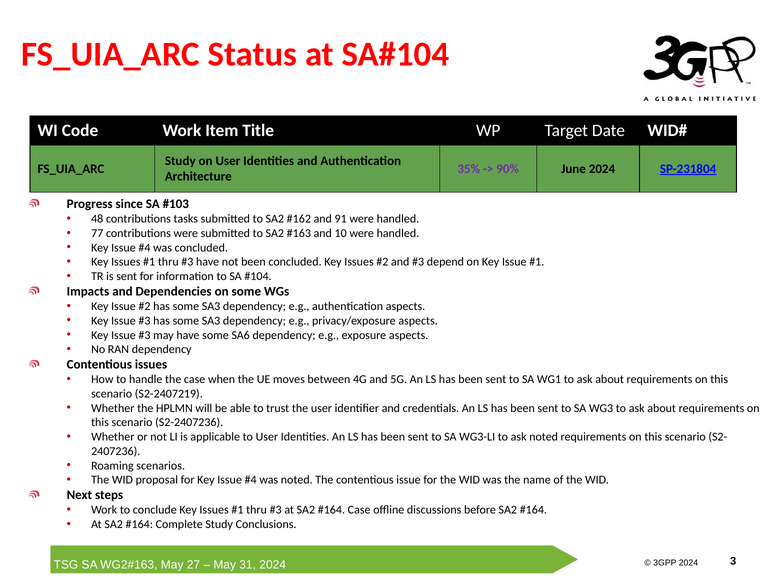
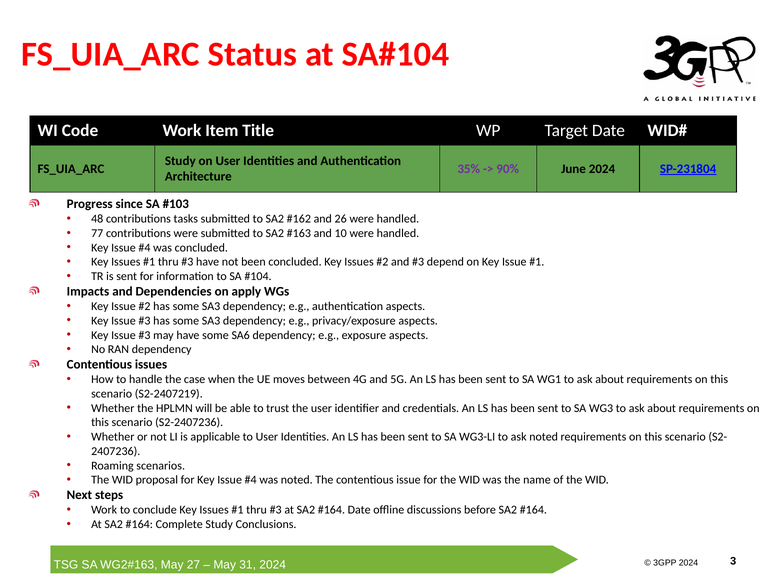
91: 91 -> 26 (341, 219)
on some: some -> apply (246, 291)
Case: Case -> Date (359, 510)
